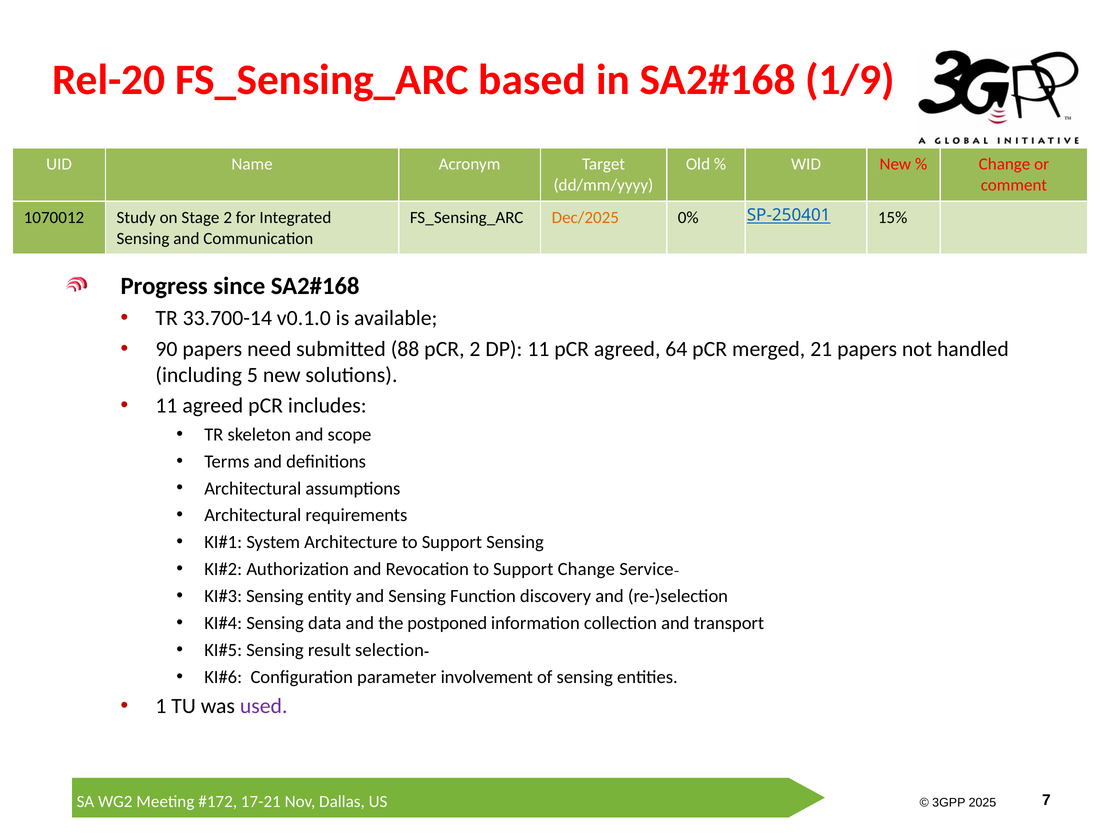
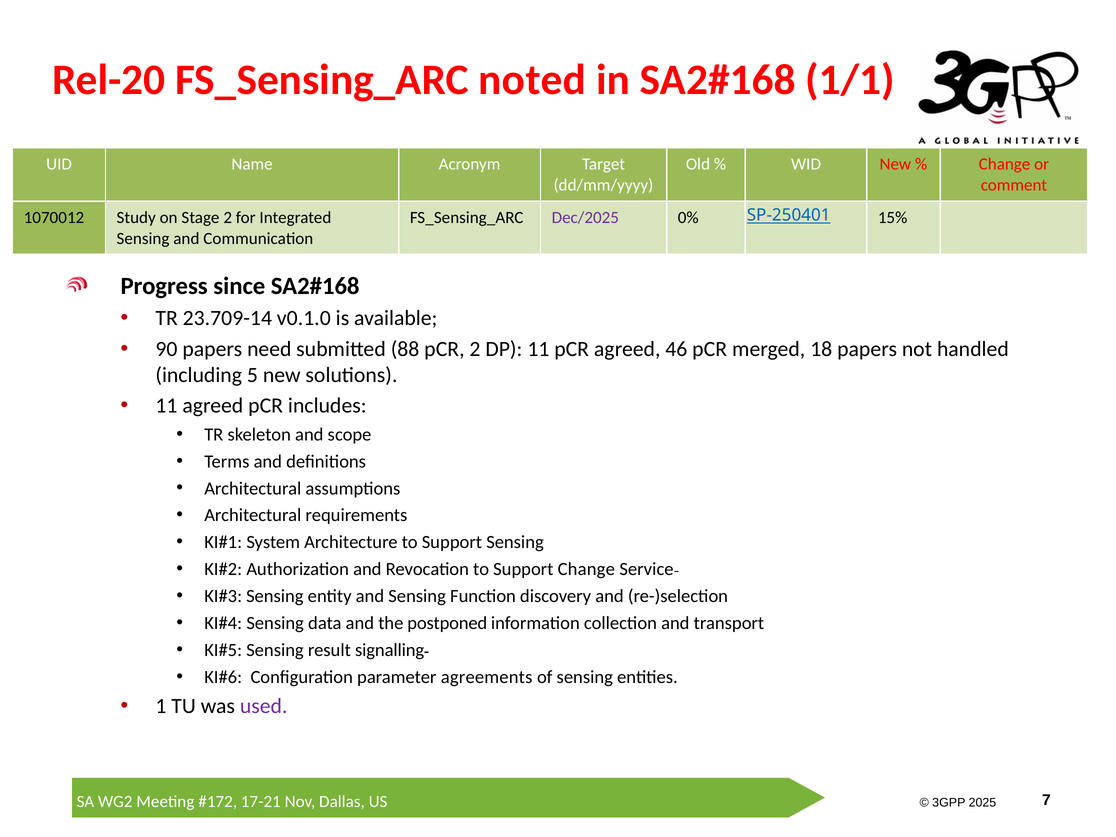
based: based -> noted (532, 80)
1/9: 1/9 -> 1/1 (850, 80)
Dec/2025 colour: orange -> purple (585, 217)
33.700-14: 33.700-14 -> 23.709-14 (227, 318)
64: 64 -> 46 (676, 349)
21: 21 -> 18 (821, 349)
selection: selection -> signalling (390, 650)
involvement: involvement -> agreements (487, 677)
